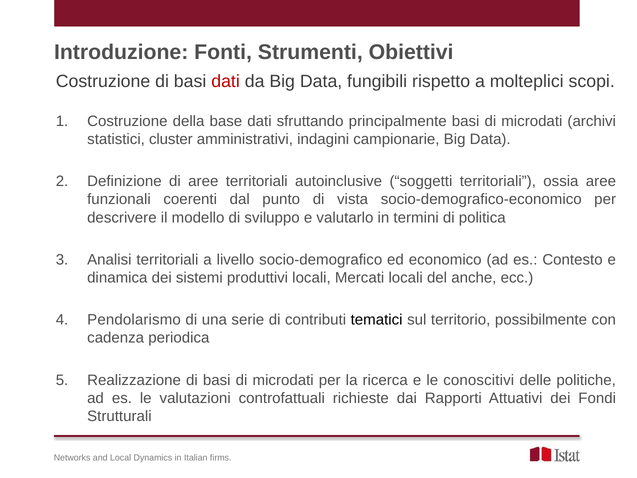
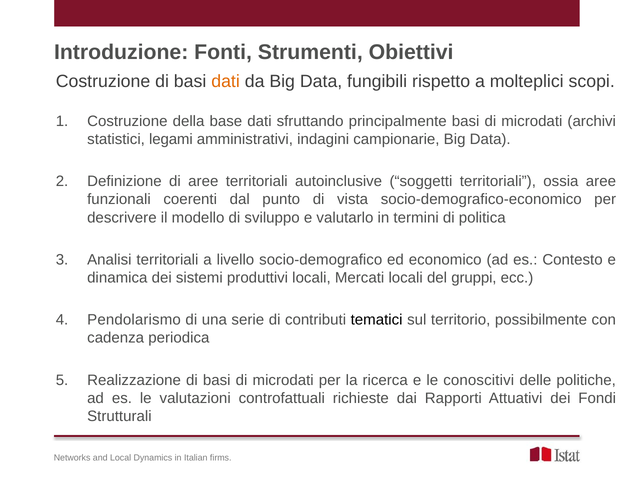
dati colour: red -> orange (226, 81)
cluster: cluster -> legami (171, 139)
anche: anche -> gruppi (474, 278)
